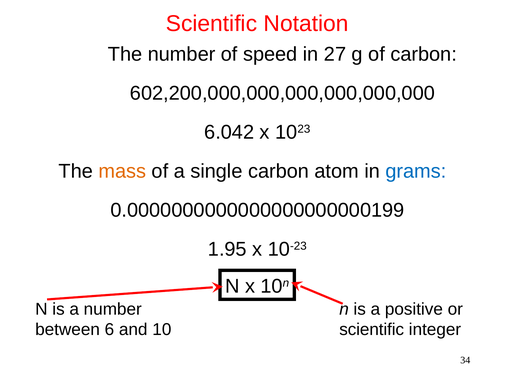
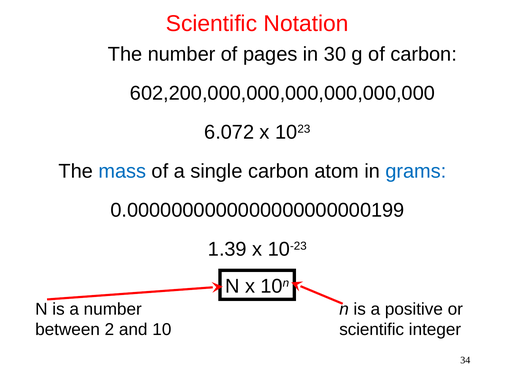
speed: speed -> pages (270, 54)
27: 27 -> 30 (335, 54)
6.042: 6.042 -> 6.072 (229, 132)
mass colour: orange -> blue (122, 171)
1.95: 1.95 -> 1.39 (227, 249)
6: 6 -> 2 (109, 330)
